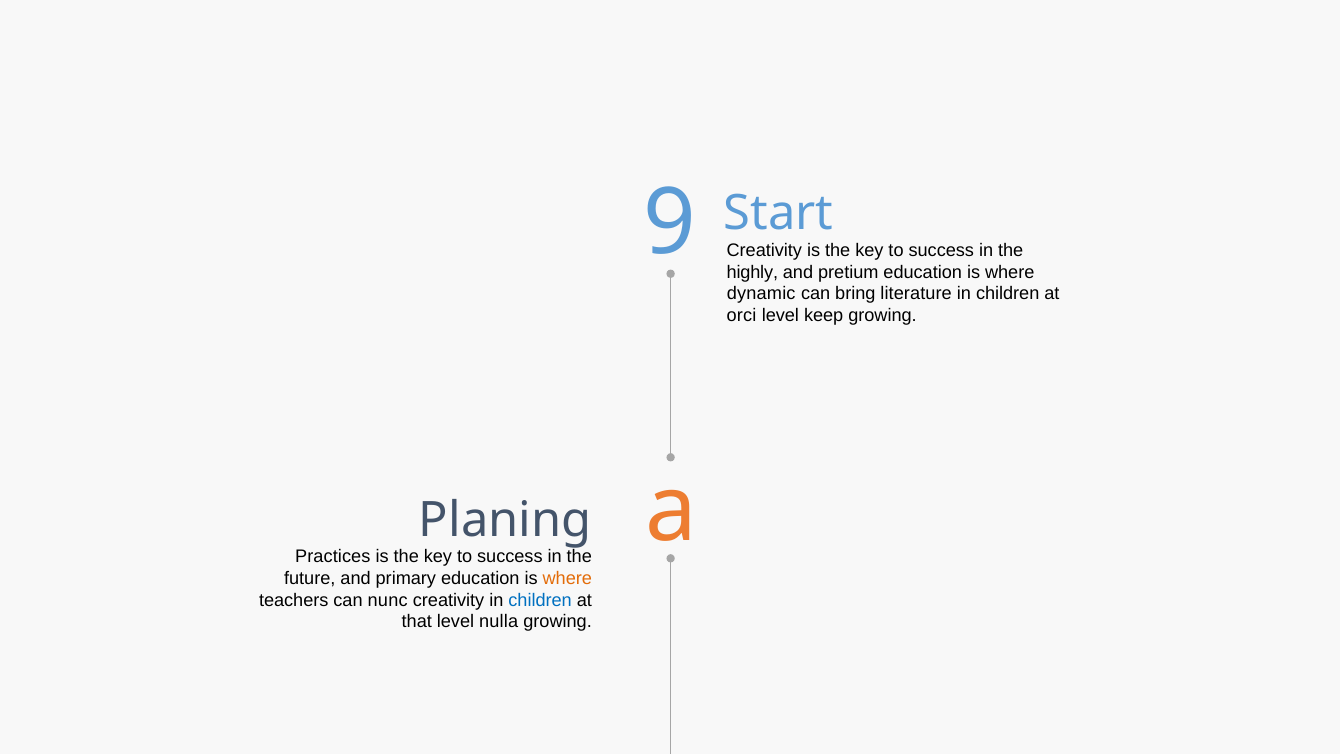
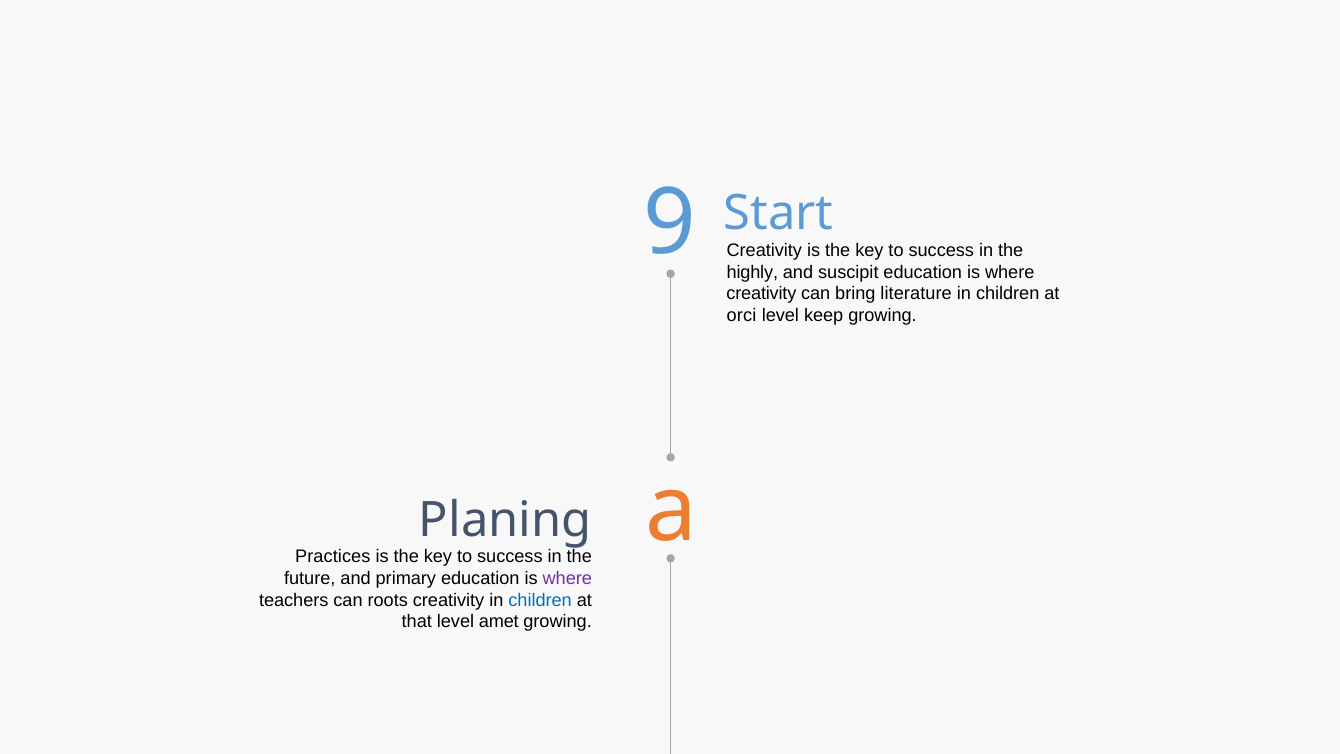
pretium: pretium -> suscipit (848, 272)
dynamic: dynamic -> creativity (761, 294)
where colour: orange -> purple (567, 578)
nunc: nunc -> roots (388, 600)
nulla: nulla -> amet (499, 622)
